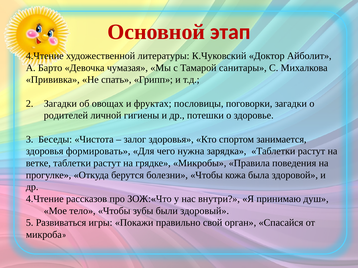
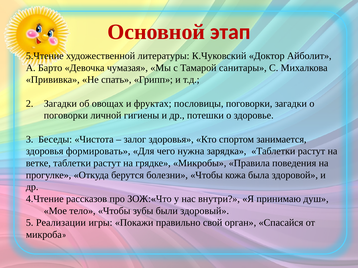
4.Чтение: 4.Чтение -> 5.Чтение (45, 56)
родителей: родителей -> поговорки (66, 116)
Развиваться: Развиваться -> Реализации (61, 223)
